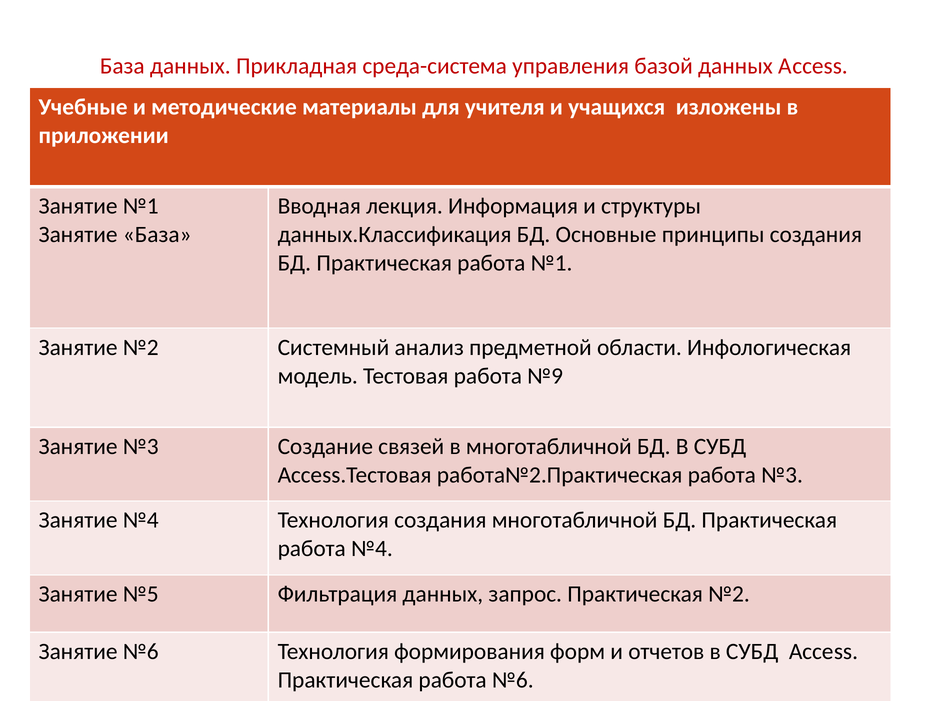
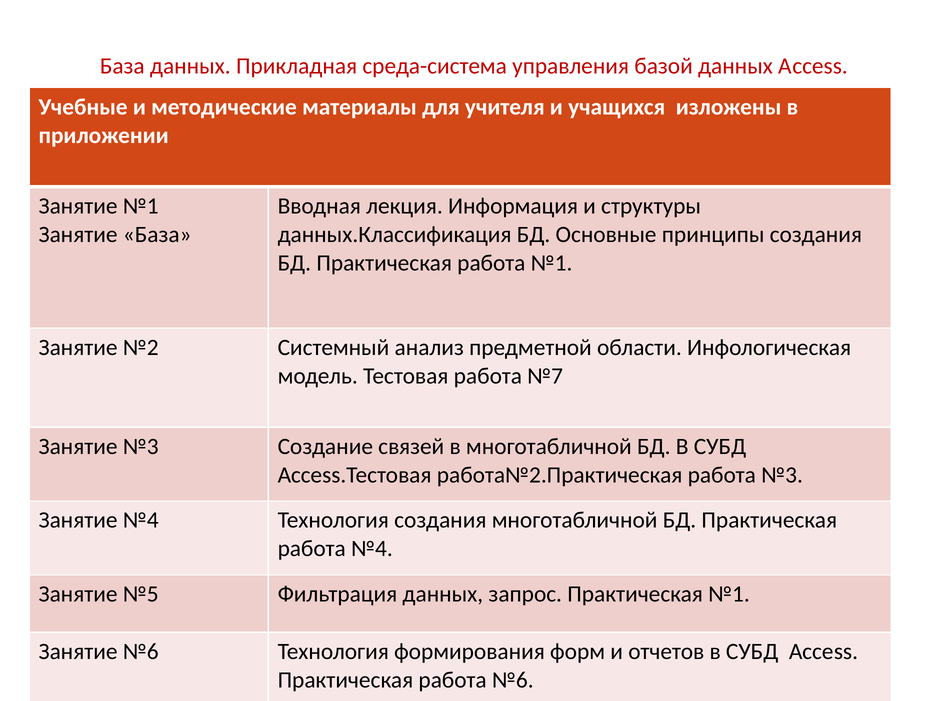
№9: №9 -> №7 (545, 376)
Практическая №2: №2 -> №1 (729, 594)
